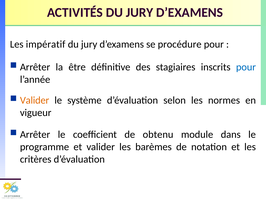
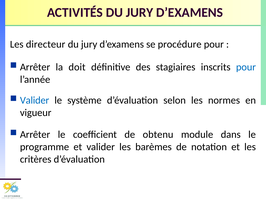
impératif: impératif -> directeur (46, 44)
être: être -> doit (77, 67)
Valider colour: orange -> blue (35, 100)
